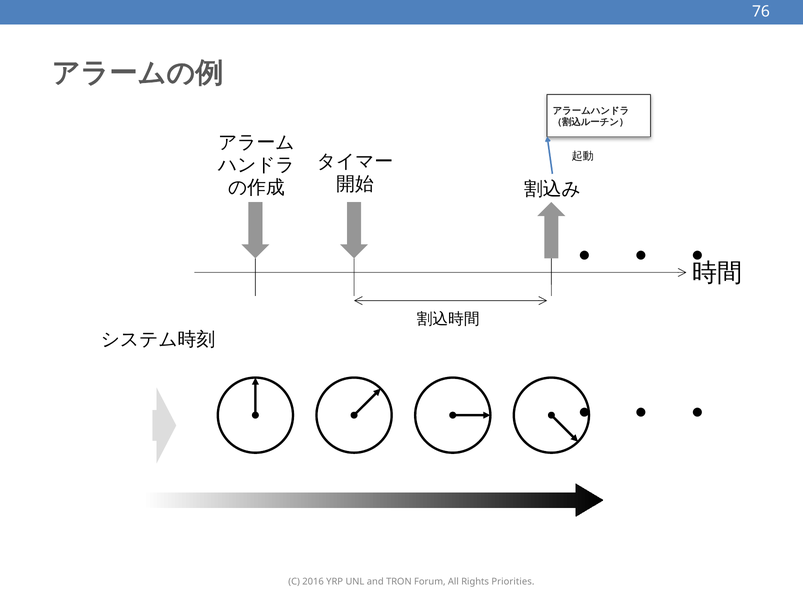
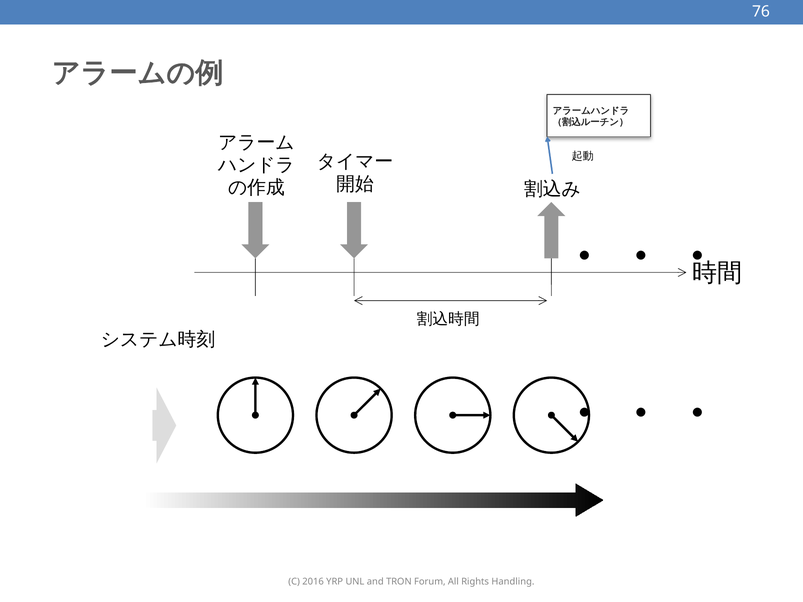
Priorities: Priorities -> Handling (513, 582)
